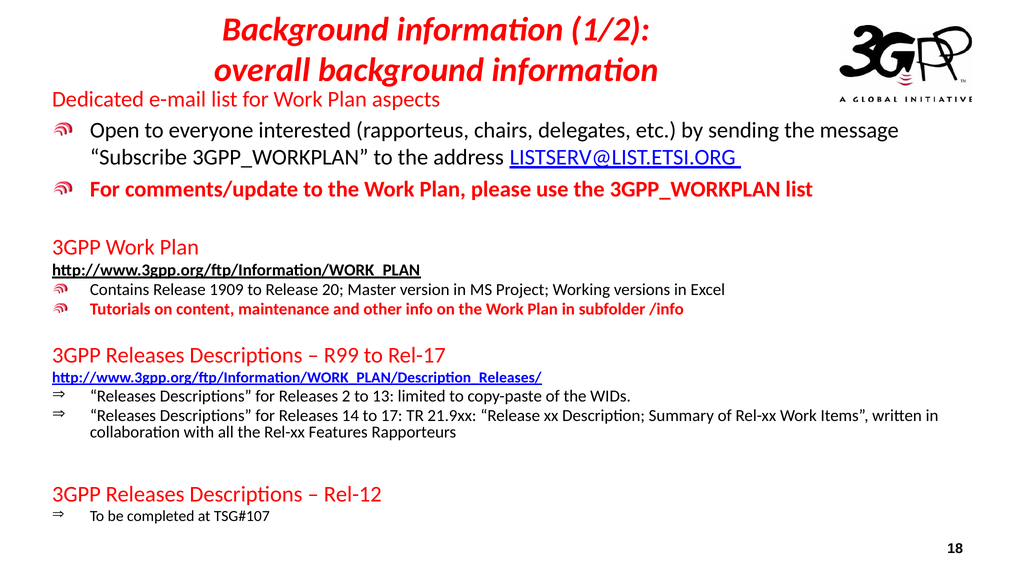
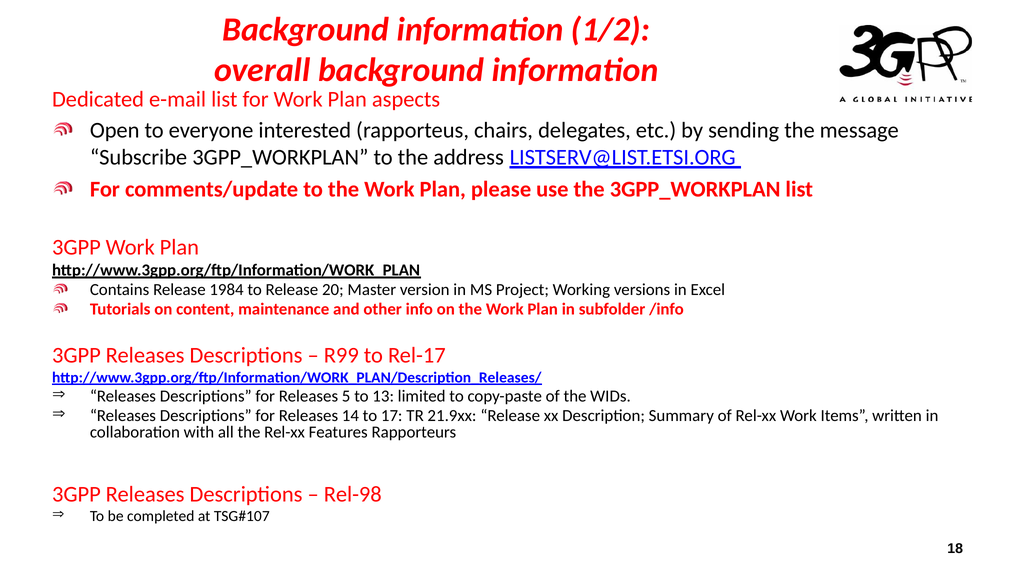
1909: 1909 -> 1984 (227, 290)
2: 2 -> 5 (346, 397)
Rel-12: Rel-12 -> Rel-98 (353, 495)
